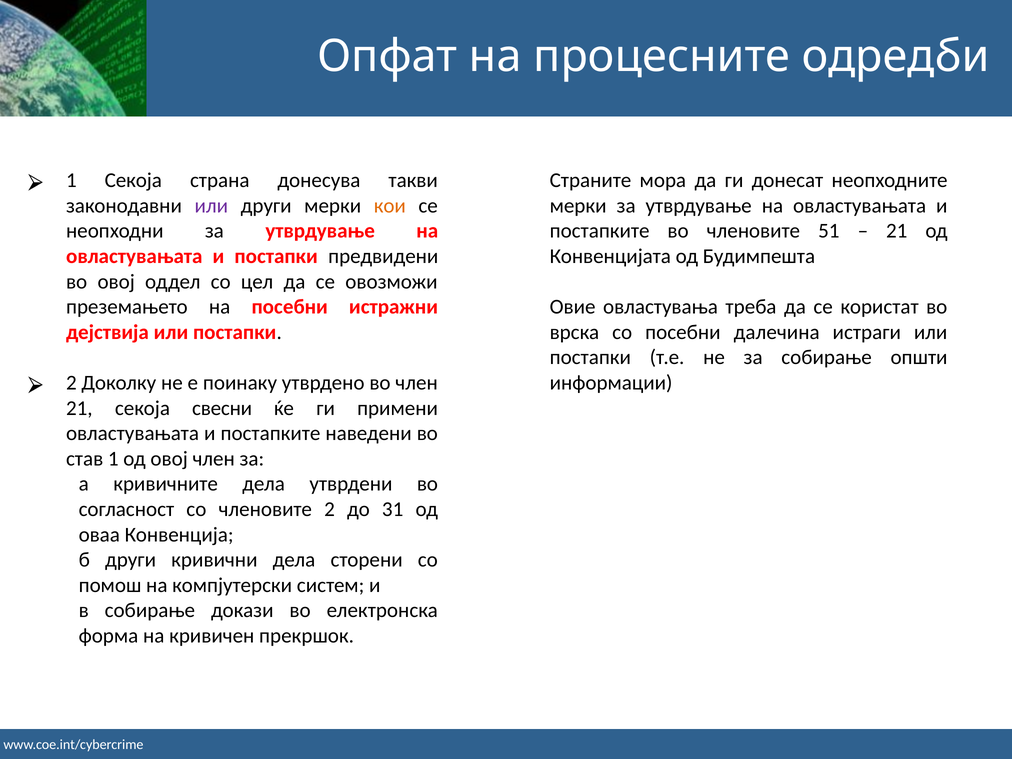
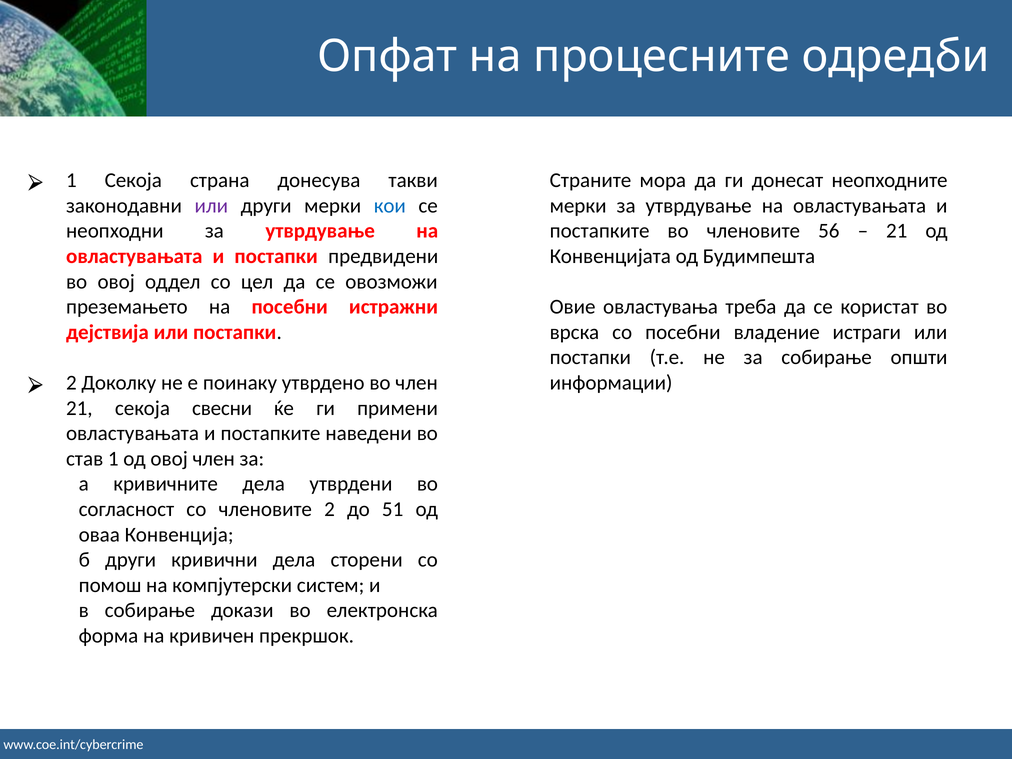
кои colour: orange -> blue (390, 206)
51: 51 -> 56 (829, 231)
далечина: далечина -> владение (777, 332)
31: 31 -> 51 (393, 509)
